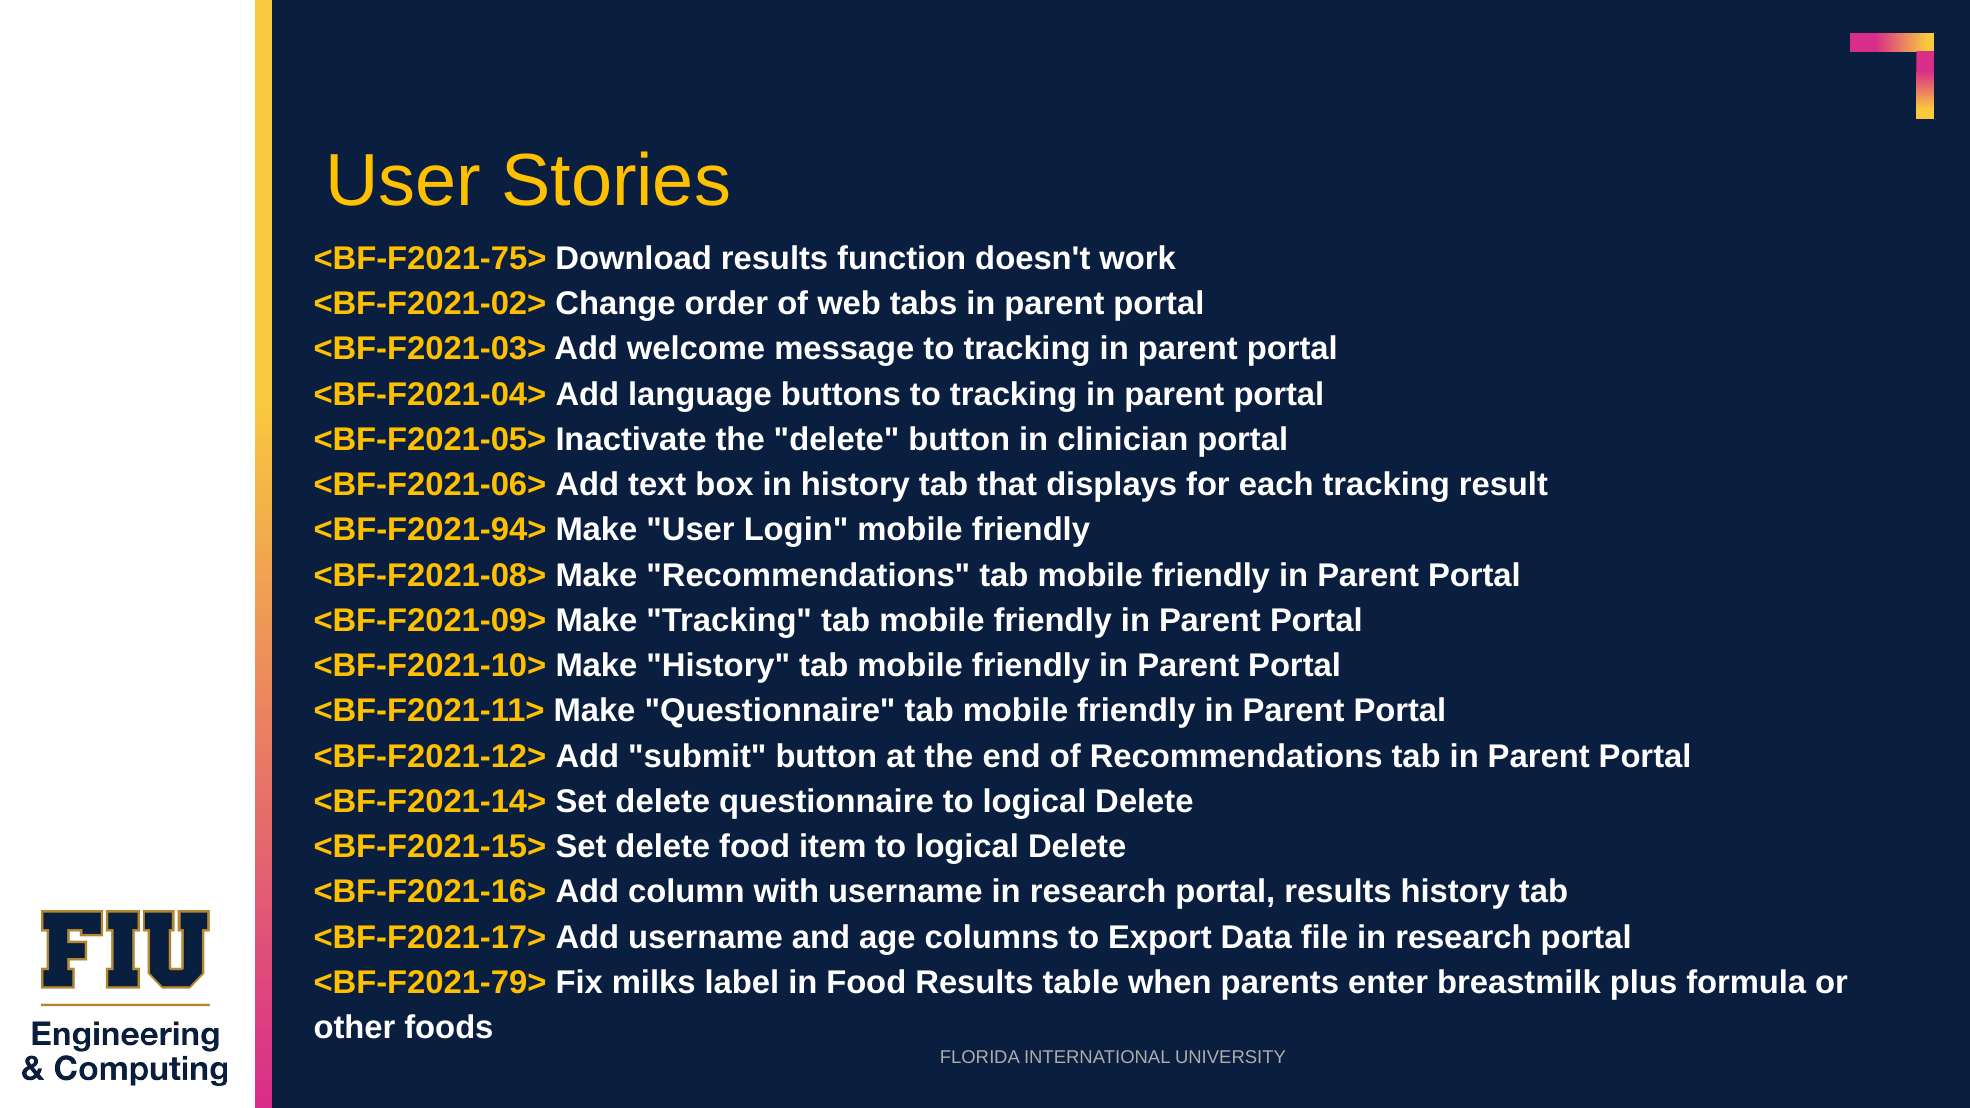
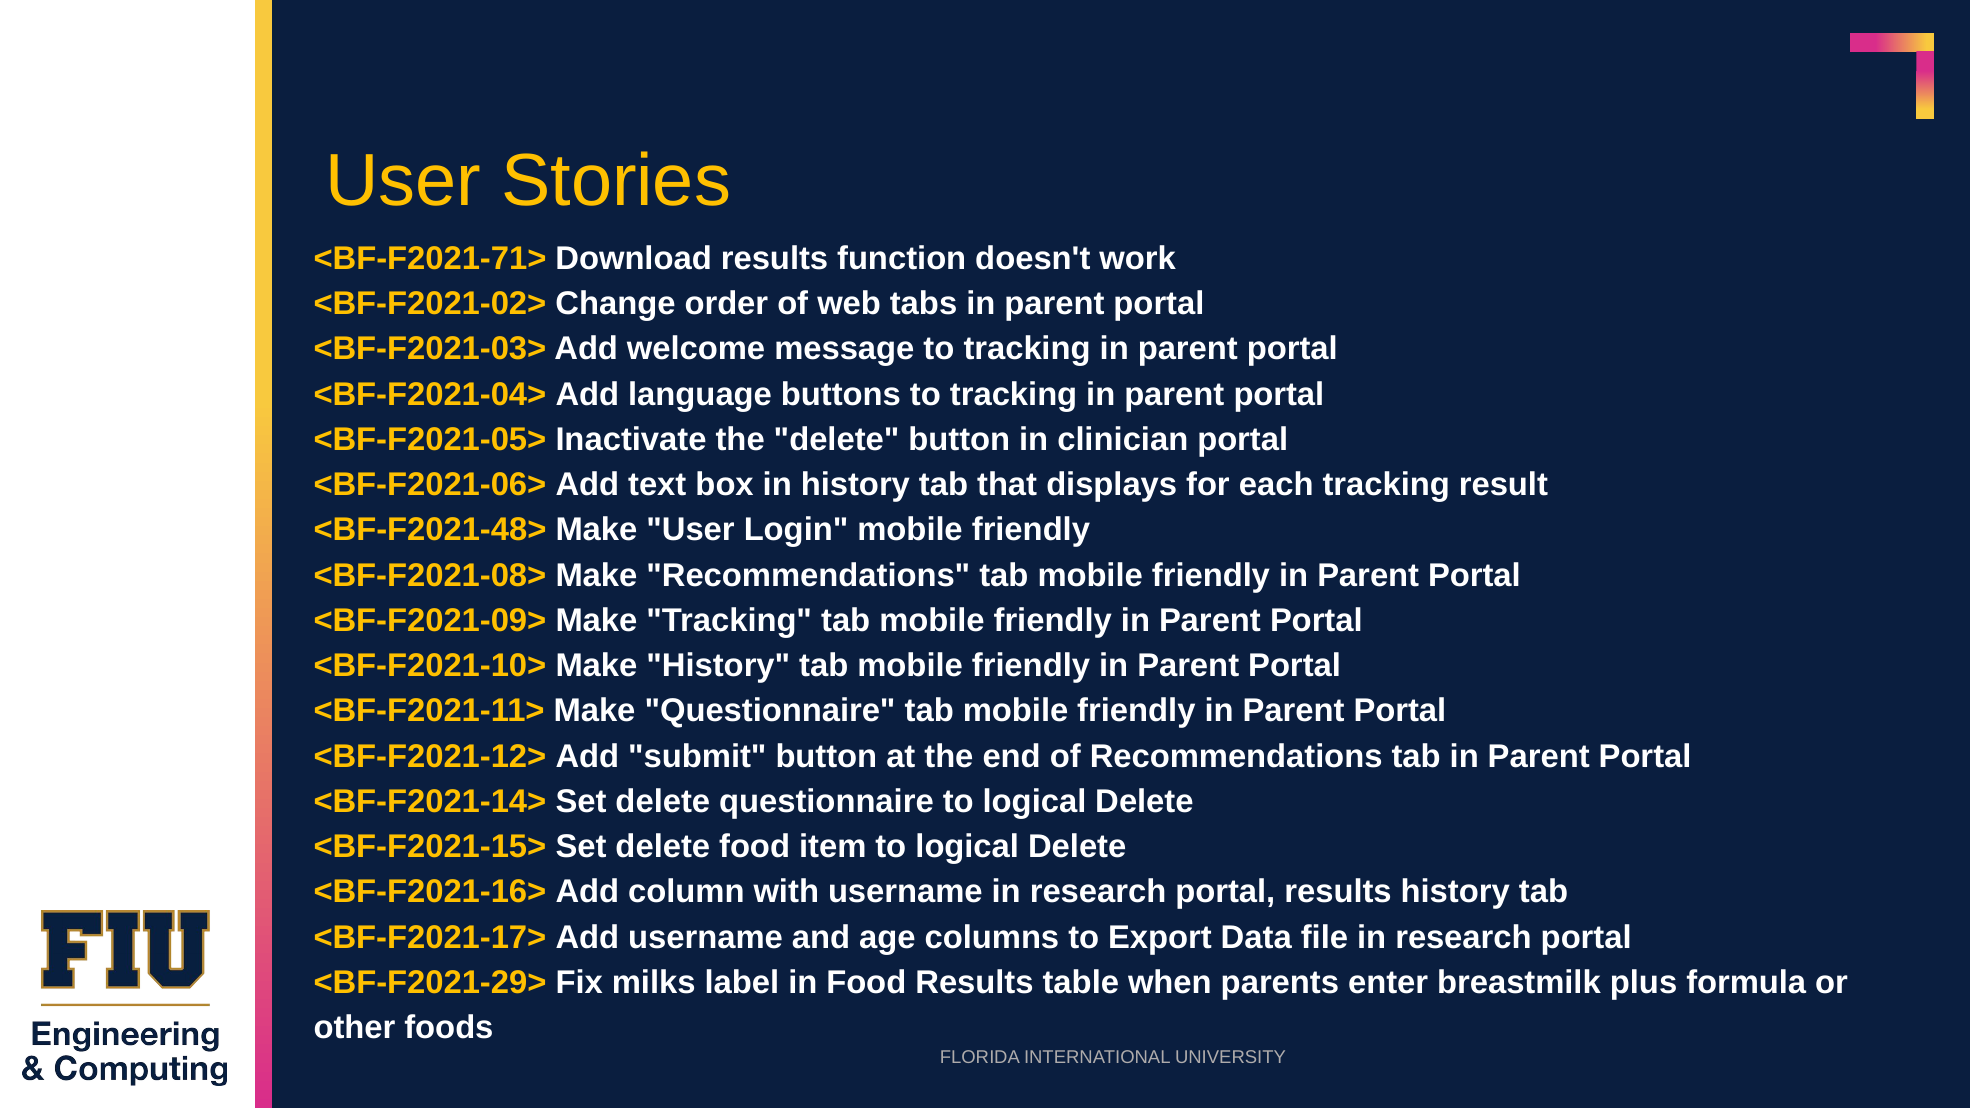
<BF-F2021-75>: <BF-F2021-75> -> <BF-F2021-71> (430, 258)
<BF-F2021-94>: <BF-F2021-94> -> <BF-F2021-48> (430, 530)
<BF-F2021-79>: <BF-F2021-79> -> <BF-F2021-29> (430, 983)
